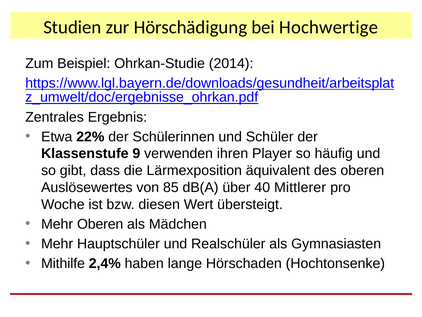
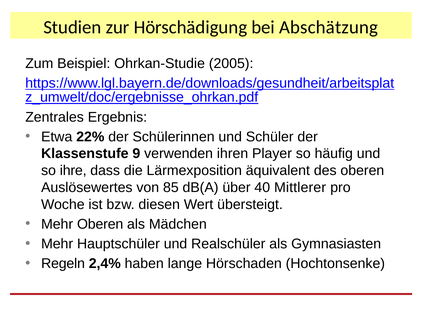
Hochwertige: Hochwertige -> Abschätzung (329, 27)
2014: 2014 -> 2005 (231, 63)
gibt: gibt -> ihre (73, 170)
Mithilfe: Mithilfe -> Regeln (63, 263)
